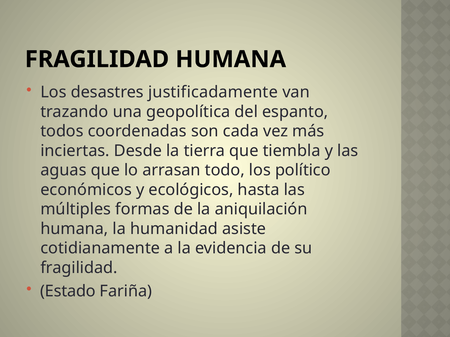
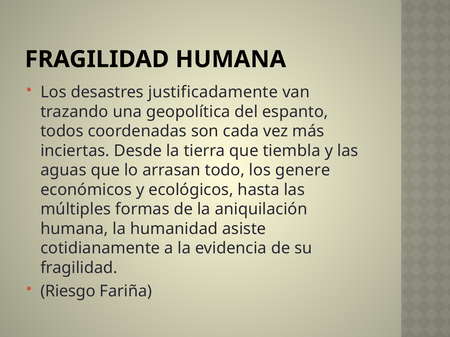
político: político -> genere (303, 171)
Estado: Estado -> Riesgo (68, 292)
